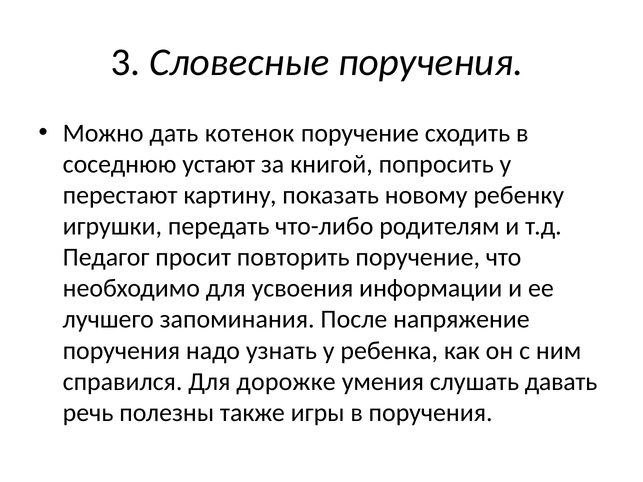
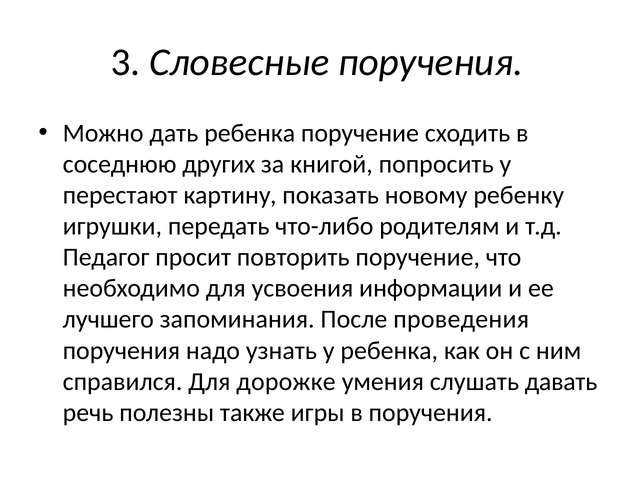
дать котенок: котенок -> ребенка (250, 133)
устают: устают -> других (219, 164)
напряжение: напряжение -> проведения (461, 320)
